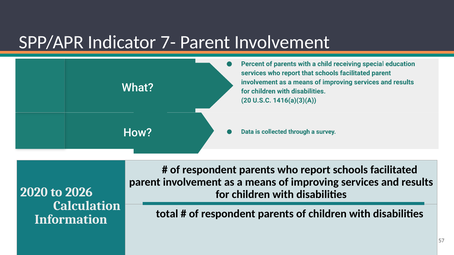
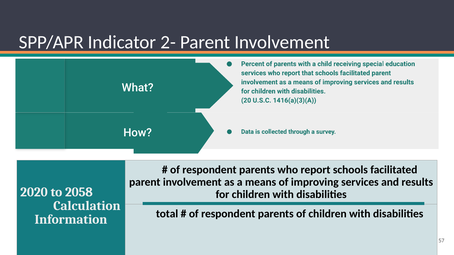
7-: 7- -> 2- (168, 42)
2026: 2026 -> 2058 (79, 192)
